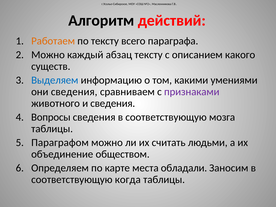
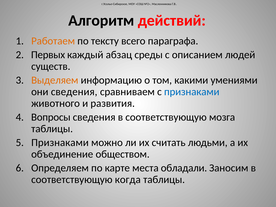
Можно: Можно -> Первых (48, 55)
абзац тексту: тексту -> среды (149, 55)
какого: какого -> людей (240, 55)
Выделяем colour: blue -> orange (55, 80)
признаками colour: purple -> blue (192, 92)
и сведения: сведения -> развития (113, 103)
Параграфом: Параграфом -> Признаками (60, 142)
